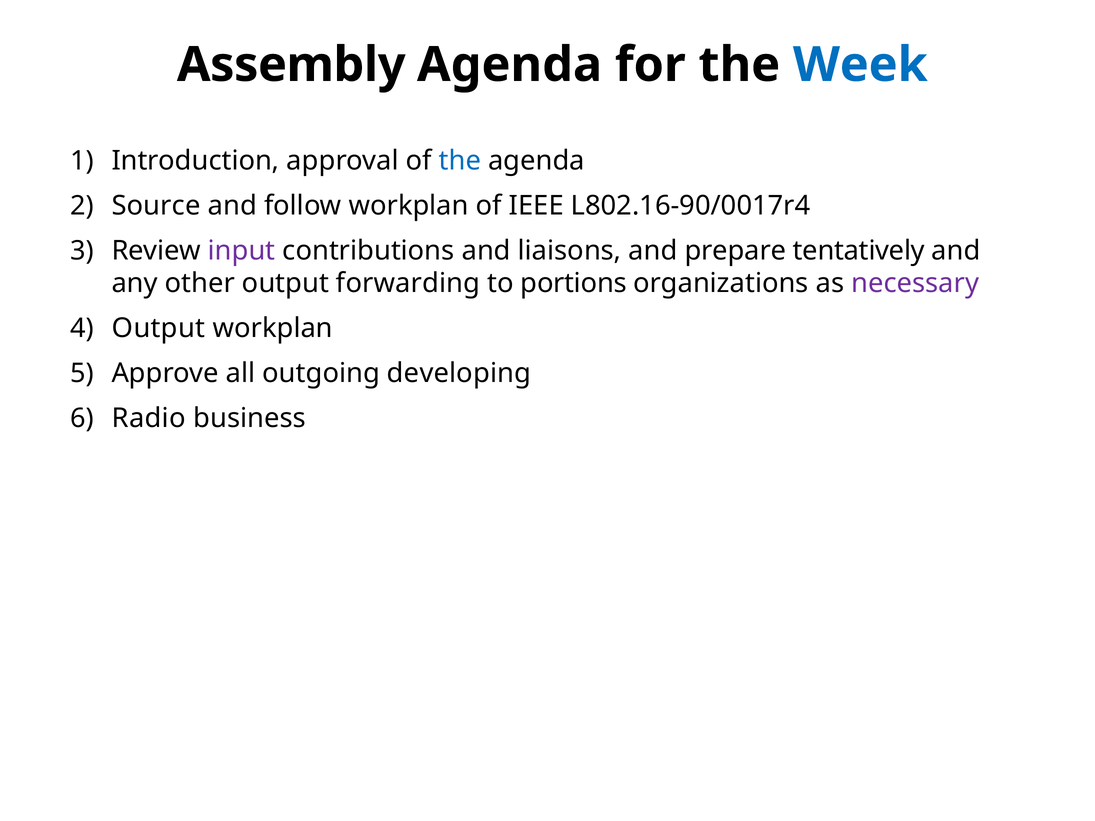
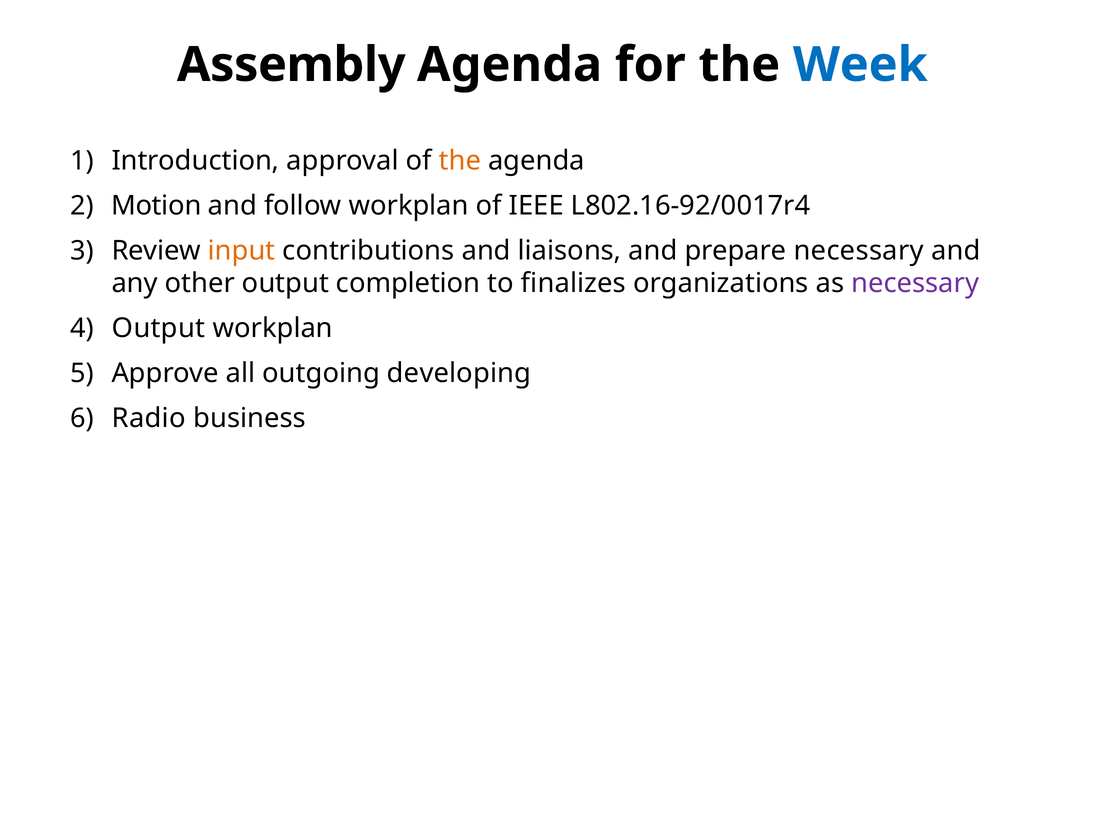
the colour: blue -> orange (460, 161)
Source: Source -> Motion (156, 206)
L802.16-90/0017r4: L802.16-90/0017r4 -> L802.16-92/0017r4 (691, 206)
input colour: purple -> orange (242, 251)
prepare tentatively: tentatively -> necessary (859, 251)
forwarding: forwarding -> completion (408, 284)
portions: portions -> finalizes (573, 284)
